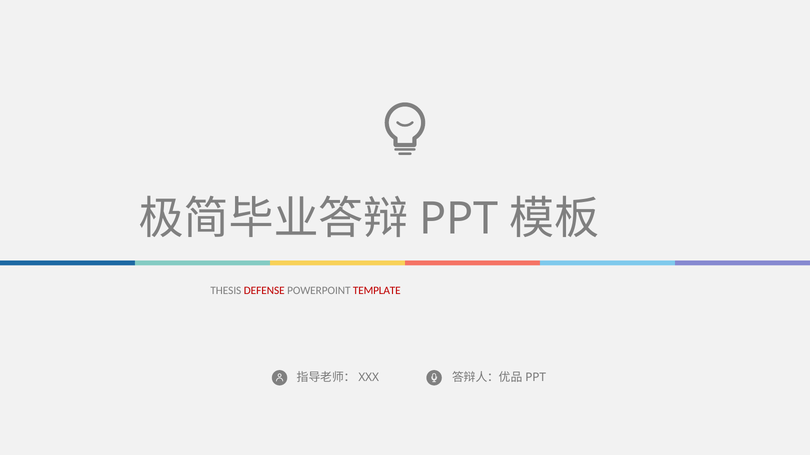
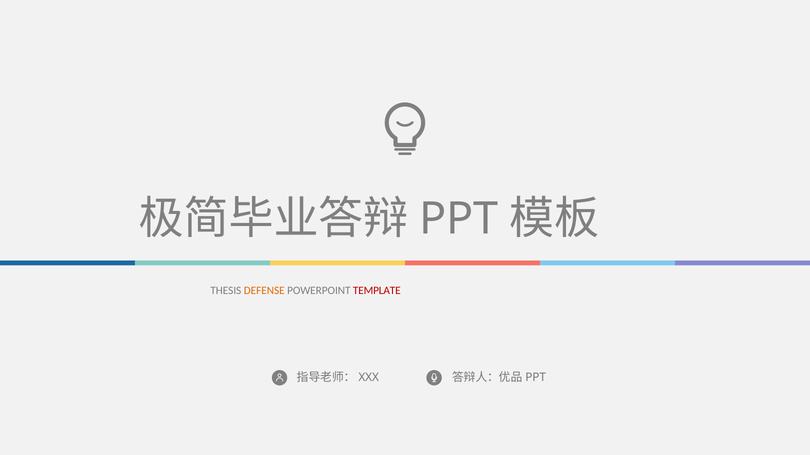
DEFENSE colour: red -> orange (264, 291)
